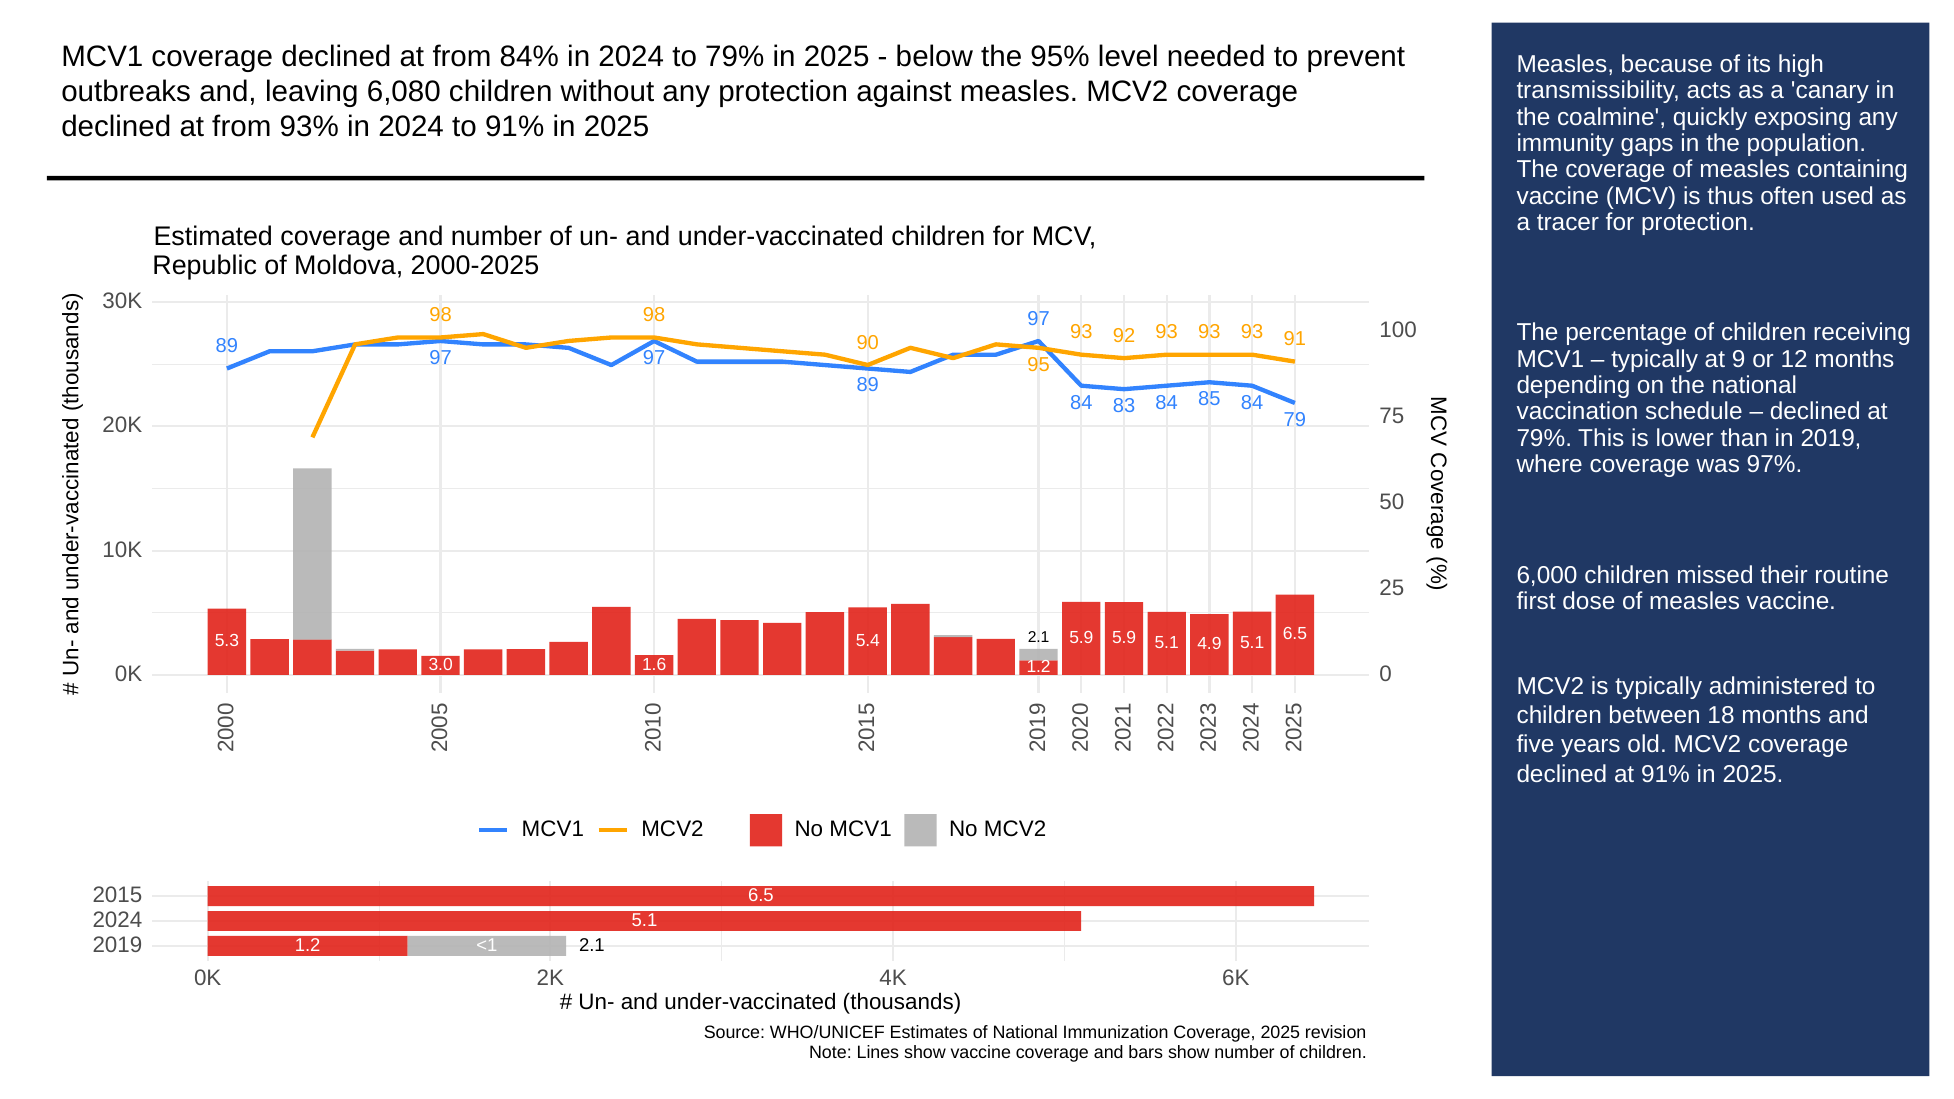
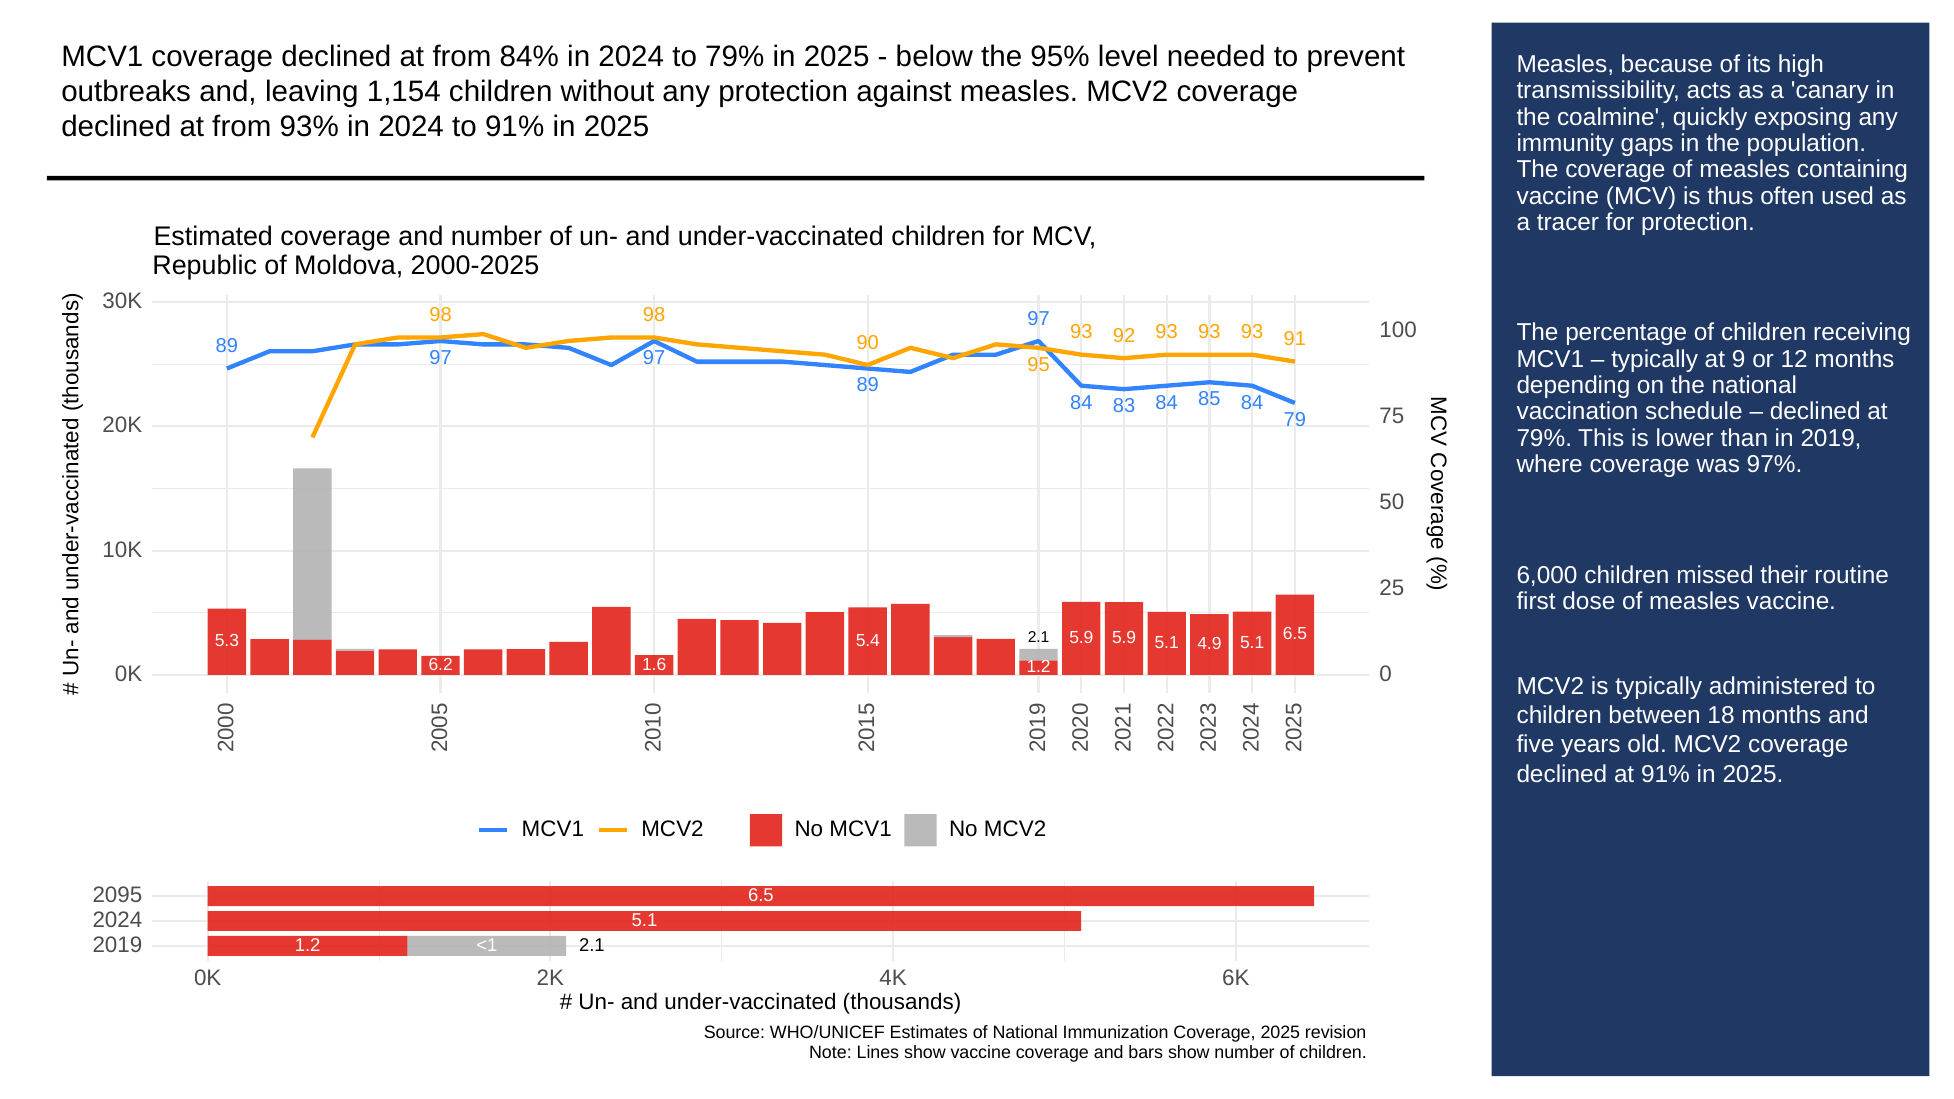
6,080: 6,080 -> 1,154 (404, 92)
3.0: 3.0 -> 6.2 (441, 665)
2015: 2015 -> 2095 (117, 895)
